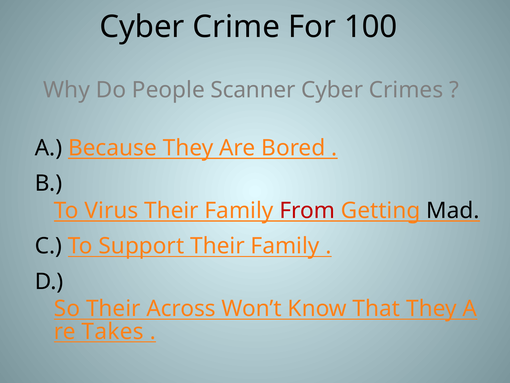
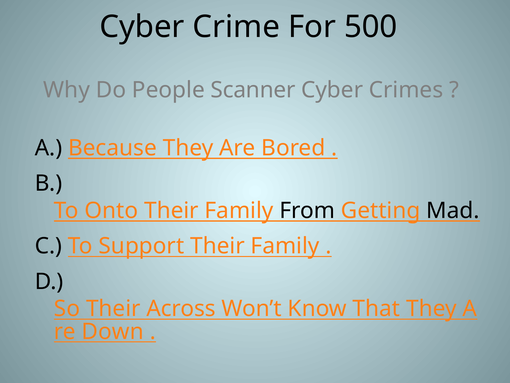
100: 100 -> 500 (371, 27)
Virus: Virus -> Onto (111, 210)
From colour: red -> black (307, 210)
Takes: Takes -> Down (113, 331)
